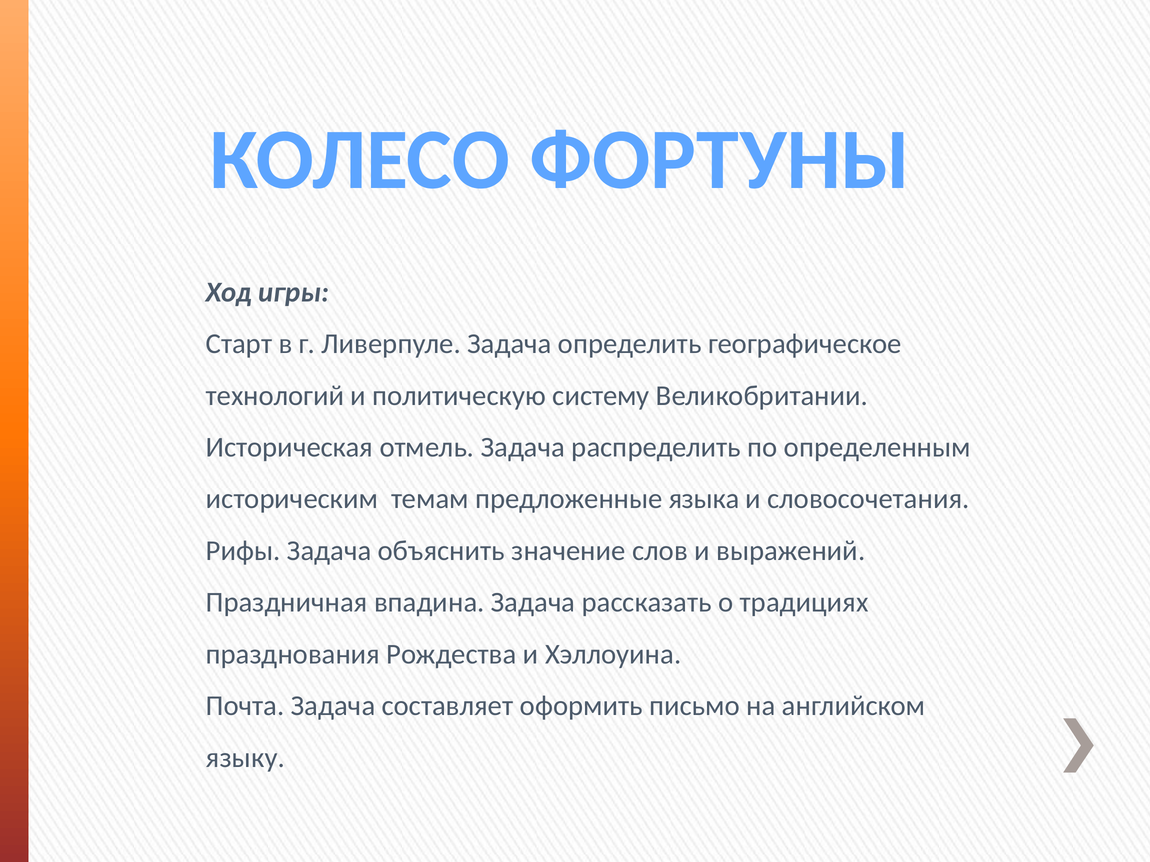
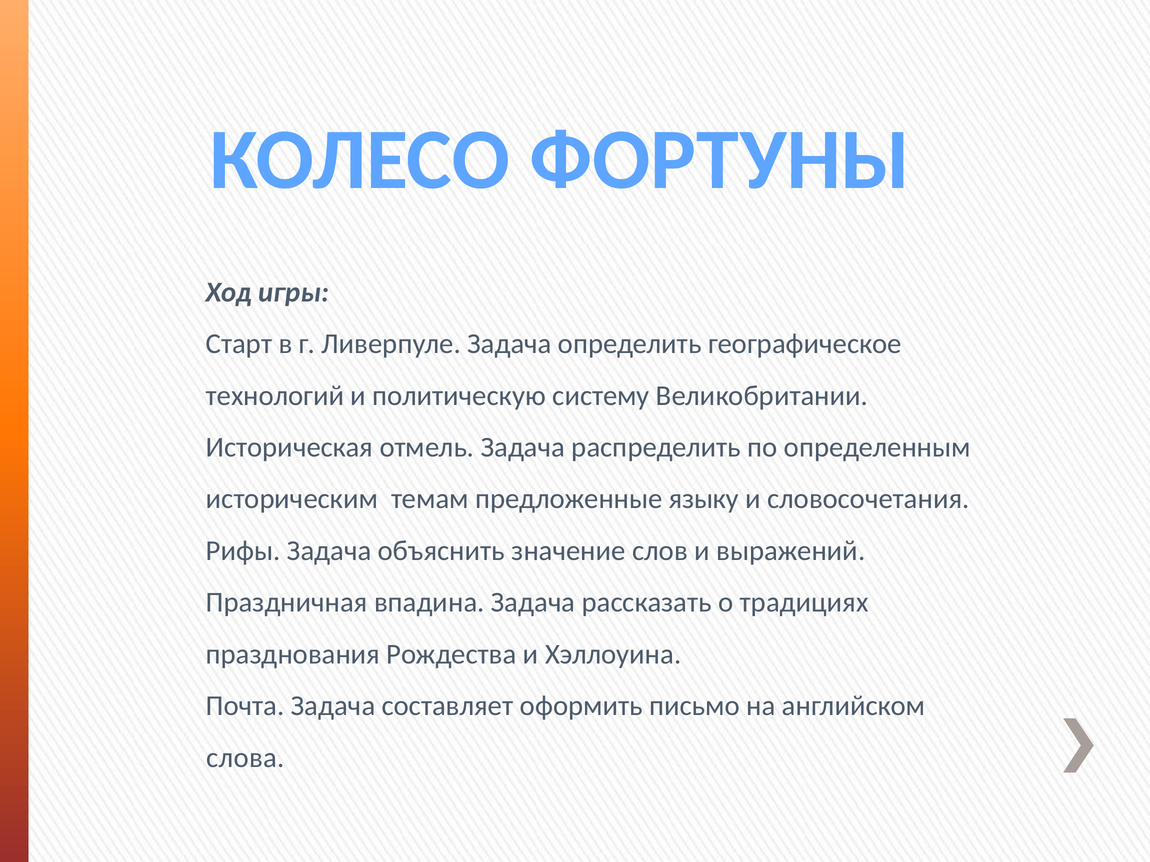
языка: языка -> языку (704, 499)
языку: языку -> слова (245, 758)
